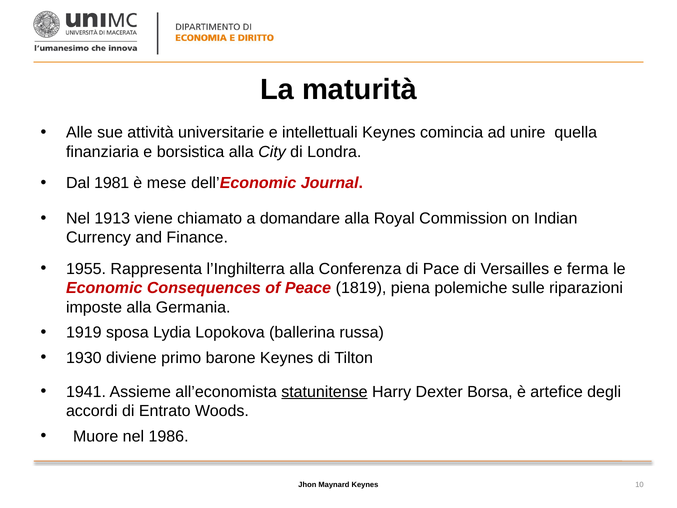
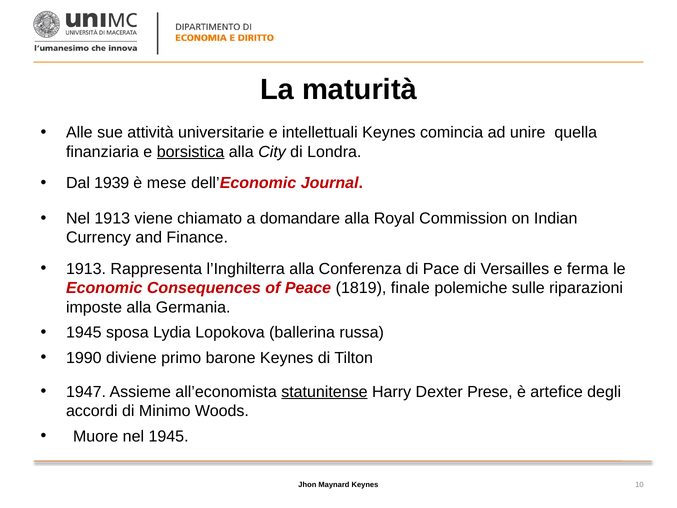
borsistica underline: none -> present (191, 152)
1981: 1981 -> 1939 (112, 183)
1955: 1955 -> 1913 (86, 269)
piena: piena -> finale (410, 288)
1919: 1919 -> 1945 (84, 332)
1930: 1930 -> 1990 (84, 358)
1941: 1941 -> 1947 (86, 392)
Borsa: Borsa -> Prese (490, 392)
Entrato: Entrato -> Minimo (165, 411)
nel 1986: 1986 -> 1945 (169, 436)
